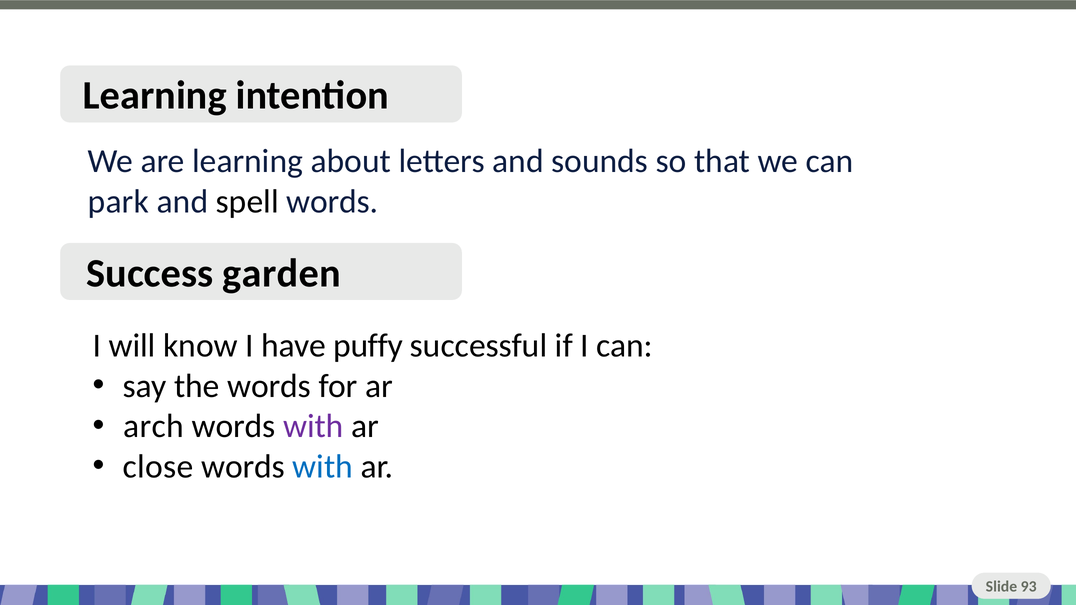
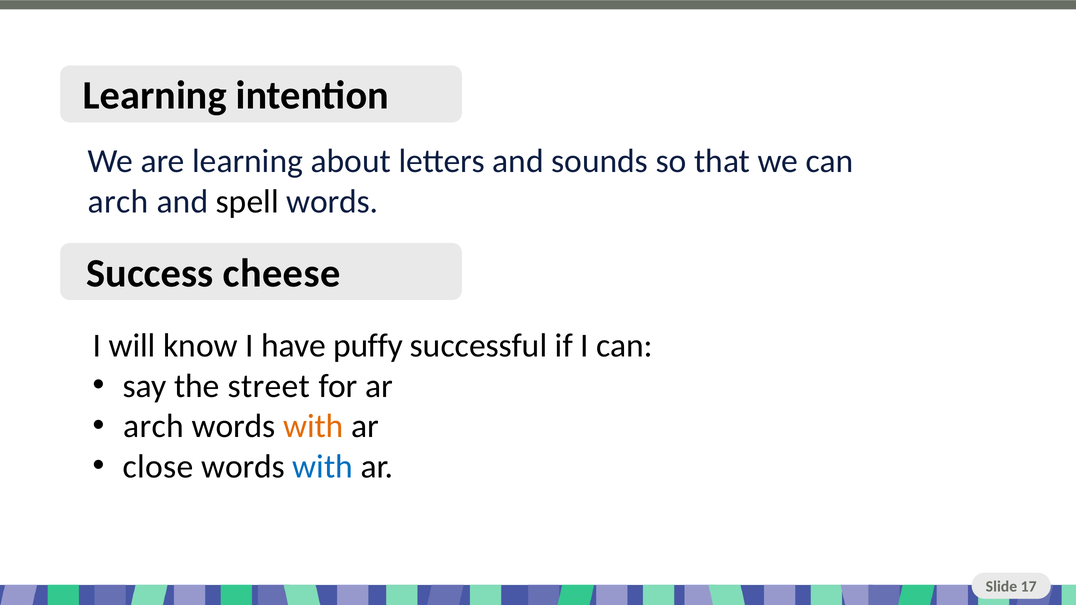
park: park -> arch (118, 202)
garden: garden -> cheese (282, 273)
the words: words -> street (269, 386)
with colour: purple -> orange (313, 427)
93: 93 -> 17 (1029, 587)
